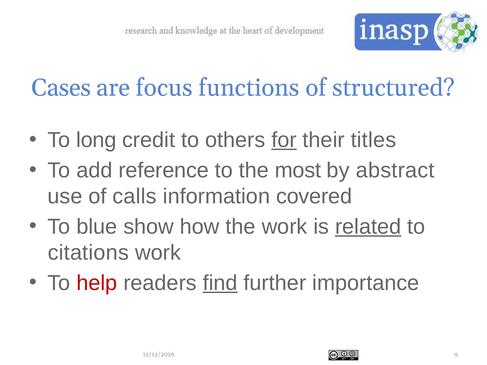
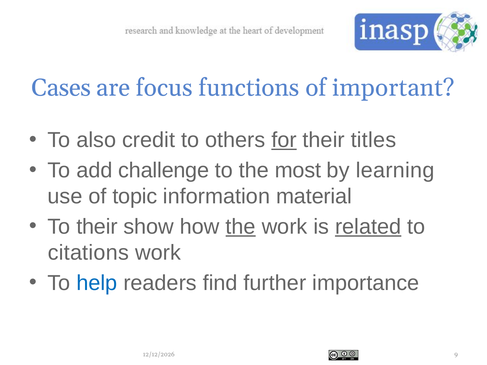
structured: structured -> important (393, 88)
long: long -> also (96, 140)
reference: reference -> challenge (164, 171)
abstract: abstract -> learning (395, 171)
calls: calls -> topic (135, 196)
covered: covered -> material (314, 196)
To blue: blue -> their (97, 227)
the underline: none -> present (241, 227)
help colour: red -> blue (97, 283)
find underline: present -> none (220, 283)
